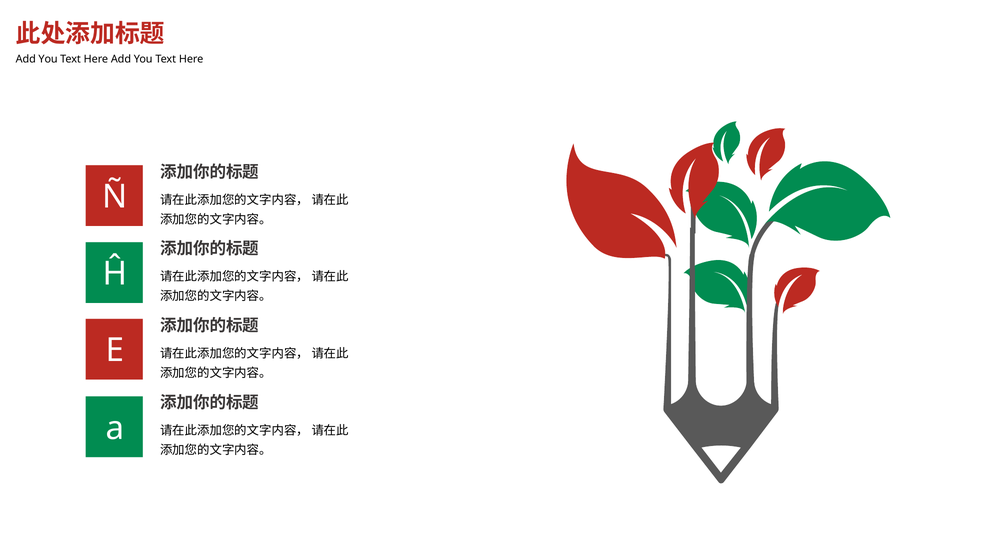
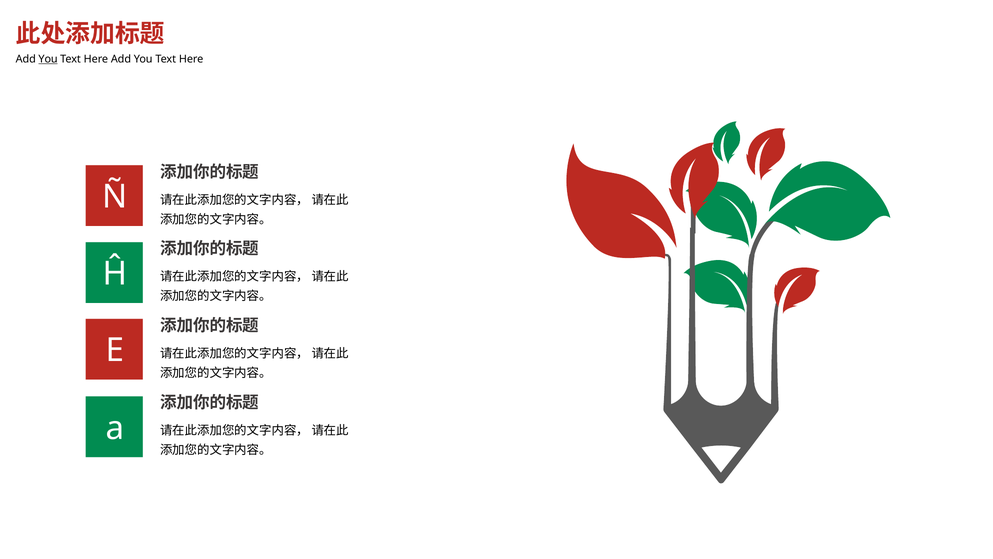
You underline: none -> present (48, 59)
